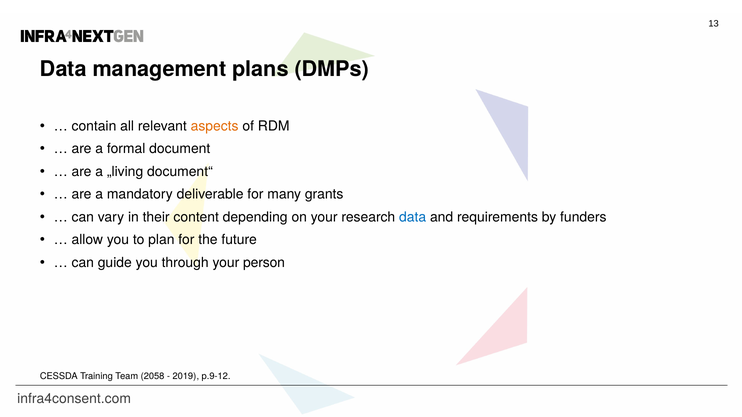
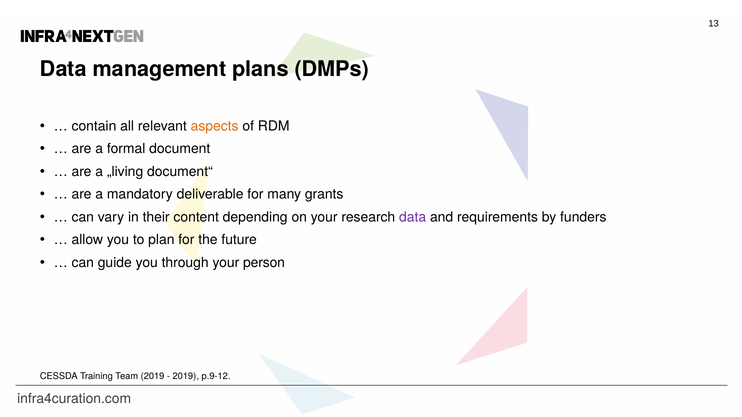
data colour: blue -> purple (413, 217)
Team 2058: 2058 -> 2019 (153, 376)
infra4consent.com: infra4consent.com -> infra4curation.com (74, 399)
